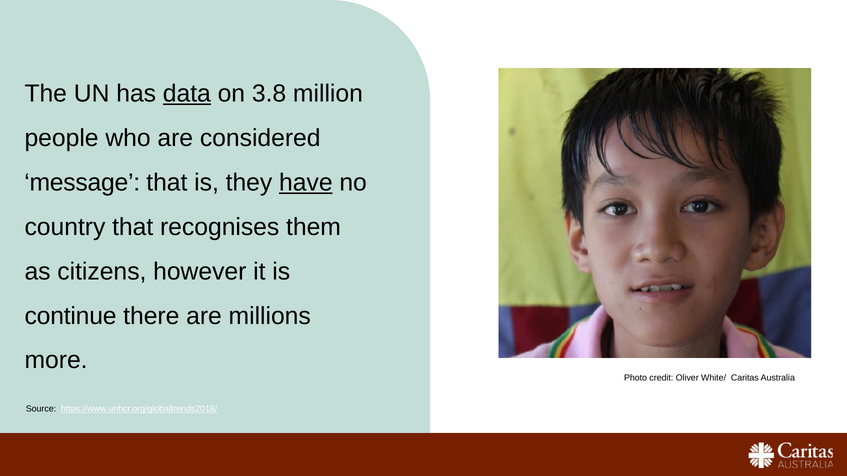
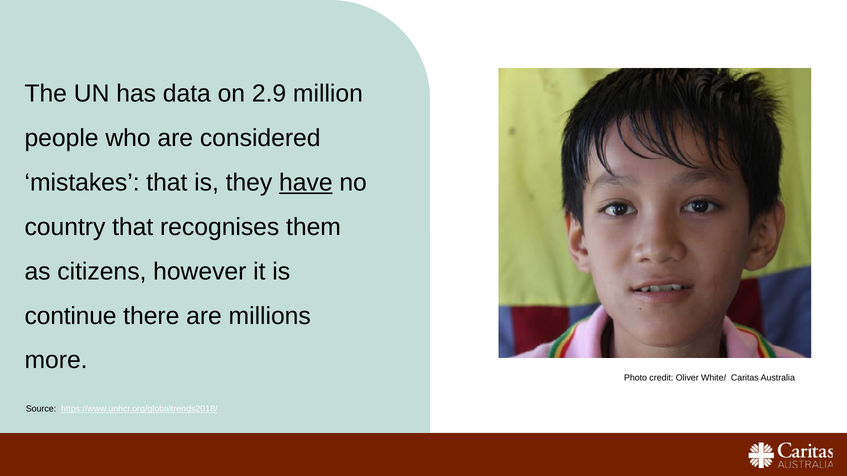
data underline: present -> none (187, 94)
3.8: 3.8 -> 2.9 (269, 94)
message: message -> mistakes (82, 183)
